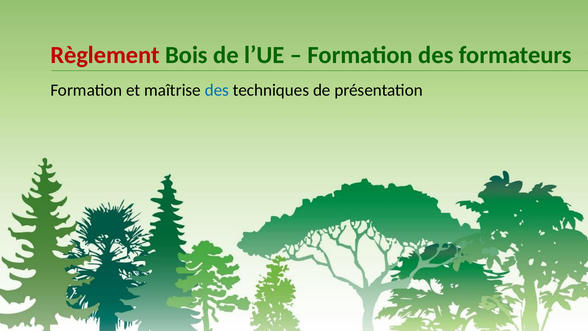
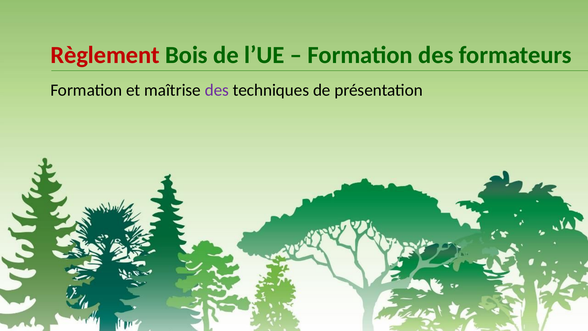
des colour: blue -> purple (217, 90)
